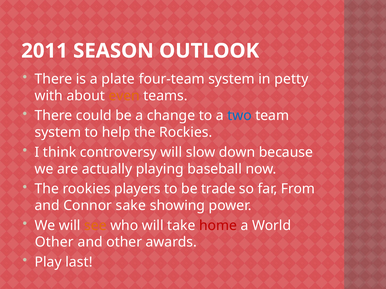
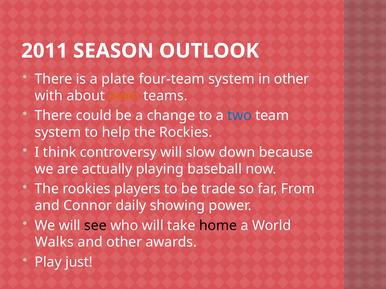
in petty: petty -> other (292, 79)
sake: sake -> daily (131, 206)
see colour: orange -> black (95, 226)
home colour: red -> black (218, 226)
Other: Other -> Walks (54, 243)
last: last -> just (79, 262)
